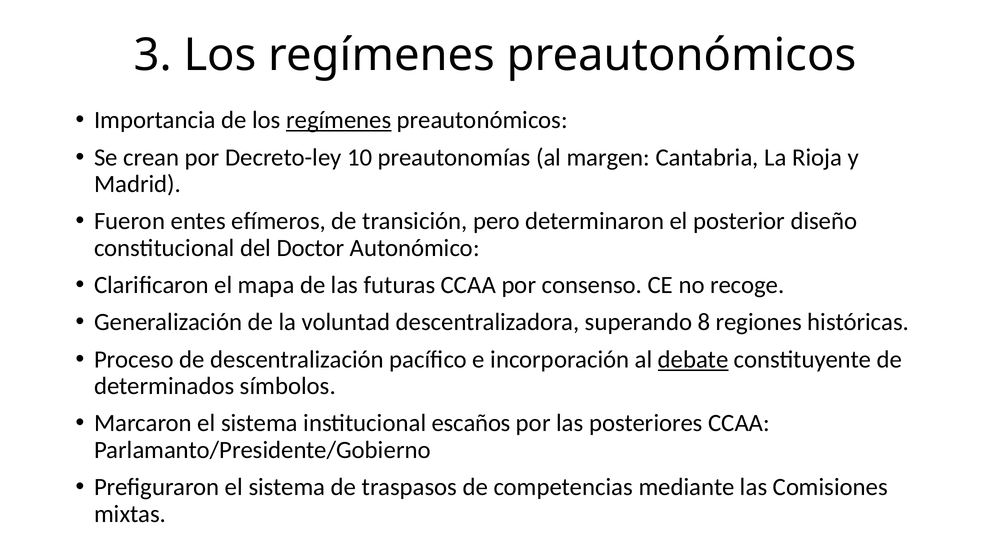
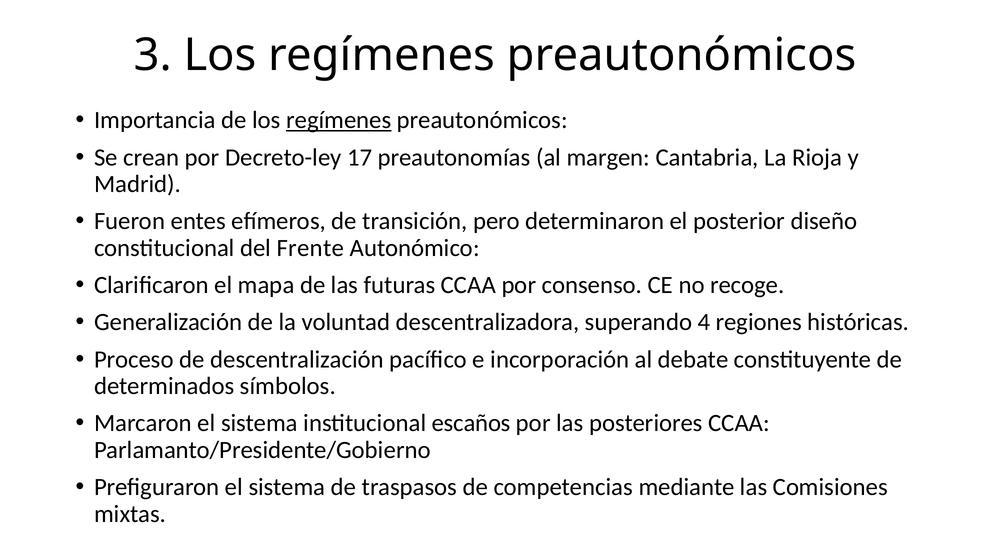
10: 10 -> 17 (360, 157)
Doctor: Doctor -> Frente (310, 248)
8: 8 -> 4 (704, 322)
debate underline: present -> none (693, 359)
